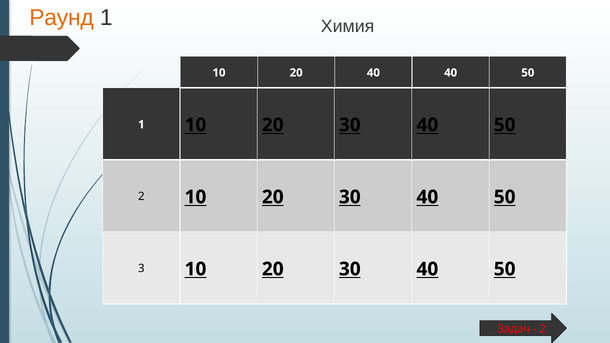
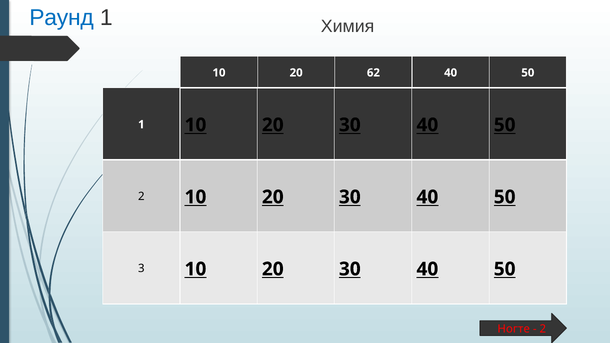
Раунд colour: orange -> blue (62, 18)
20 40: 40 -> 62 (373, 73)
Задач: Задач -> Ногте (514, 329)
